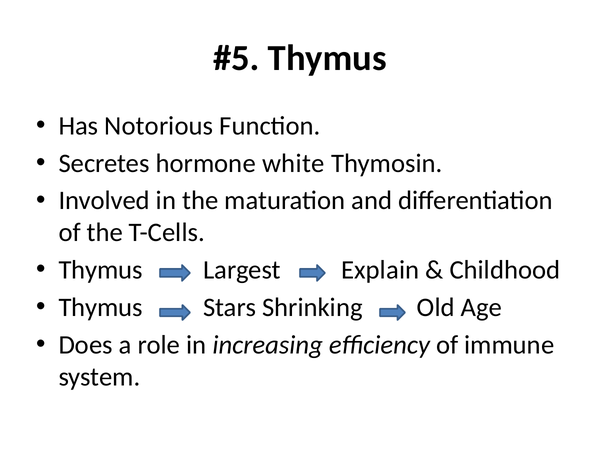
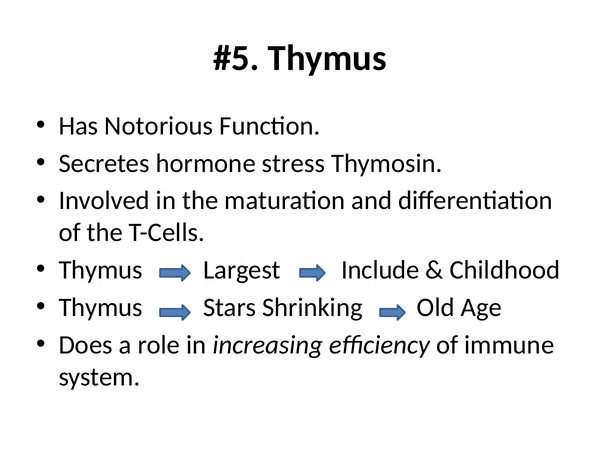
white: white -> stress (293, 163)
Explain: Explain -> Include (380, 270)
